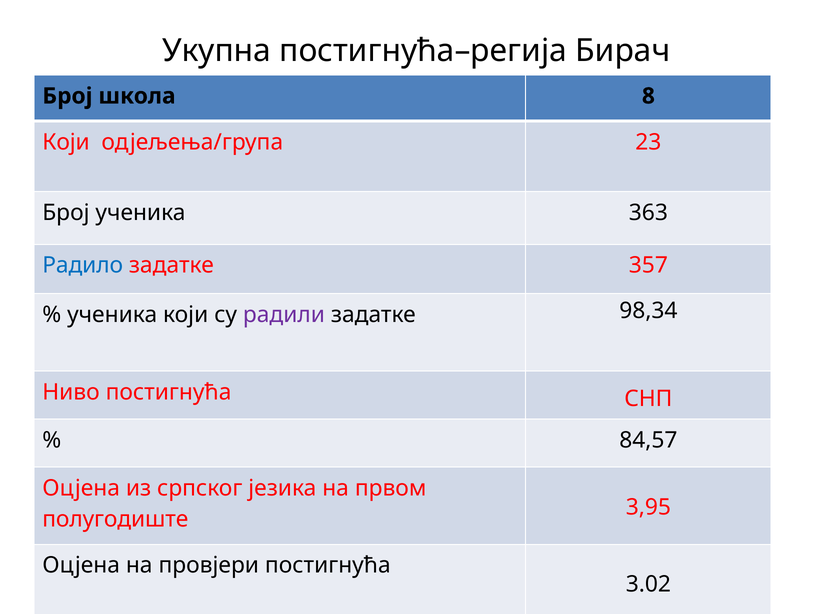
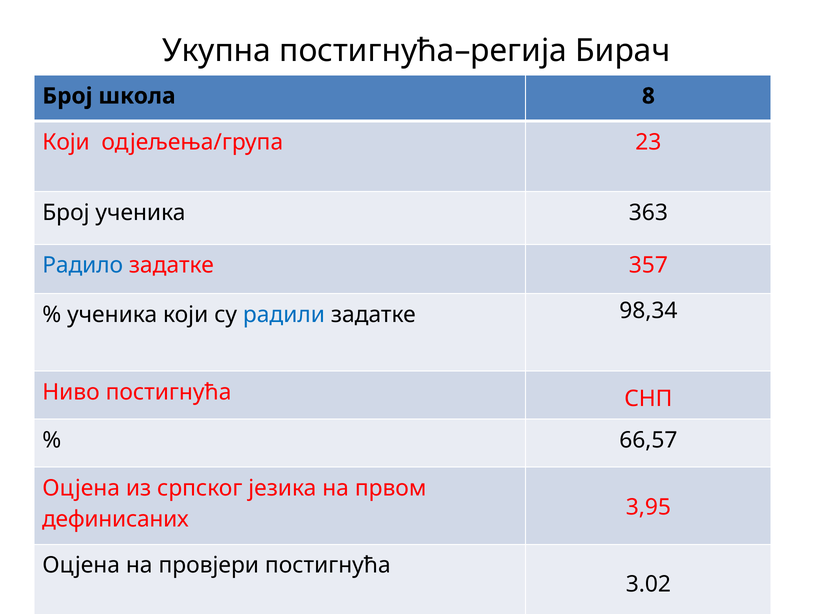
радили colour: purple -> blue (284, 315)
84,57: 84,57 -> 66,57 (648, 440)
полугодиште: полугодиште -> дефинисаних (115, 519)
